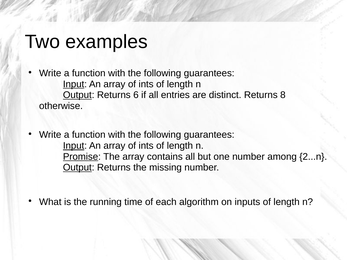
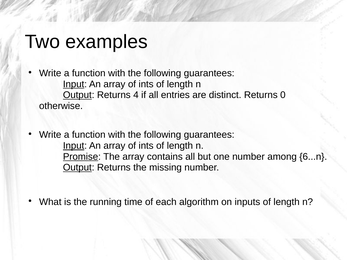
6: 6 -> 4 (136, 95)
8: 8 -> 0 (283, 95)
2...n: 2...n -> 6...n (313, 157)
